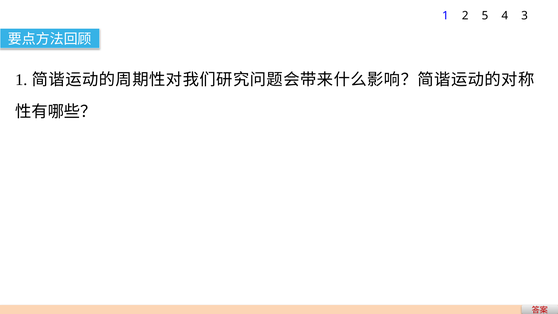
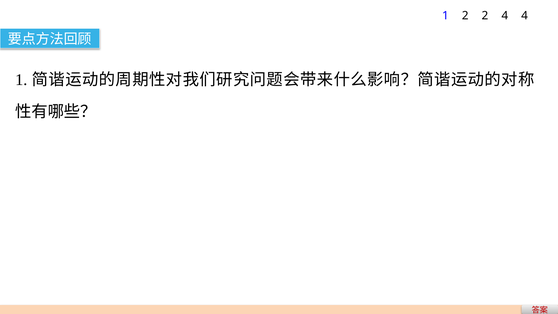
2 5: 5 -> 2 (485, 16)
4 3: 3 -> 4 (525, 16)
